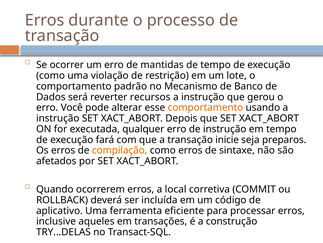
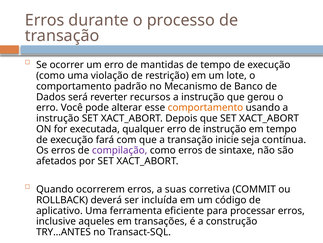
preparos: preparos -> contínua (284, 139)
compilação colour: orange -> purple (120, 150)
local: local -> suas (176, 189)
TRY...DELAS: TRY...DELAS -> TRY...ANTES (63, 231)
